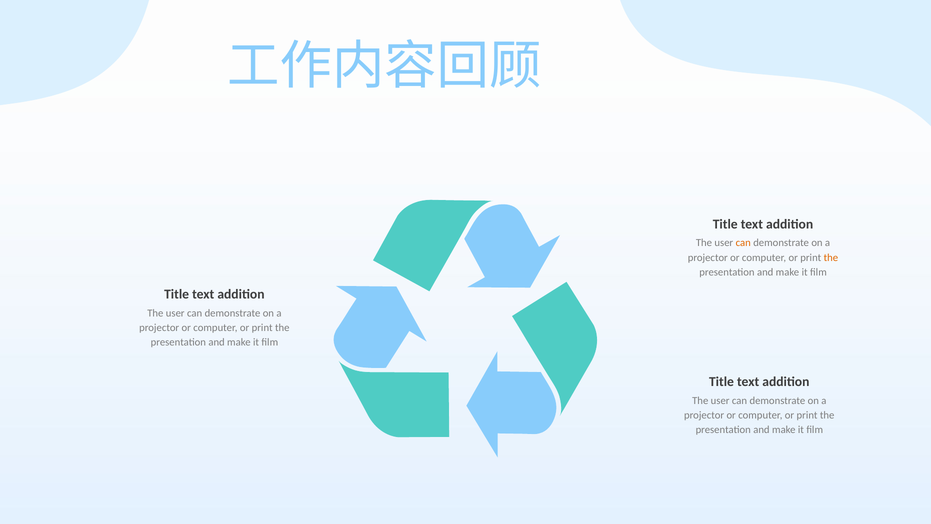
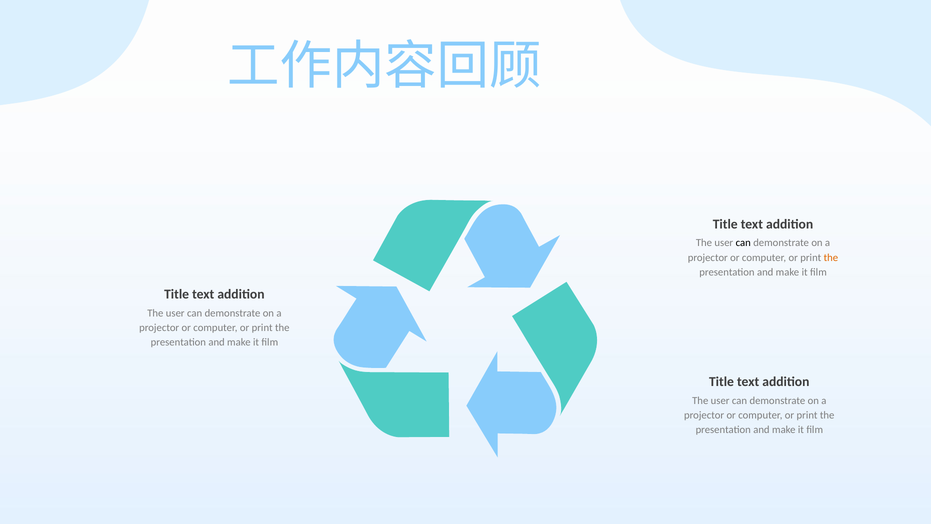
can colour: orange -> black (743, 243)
